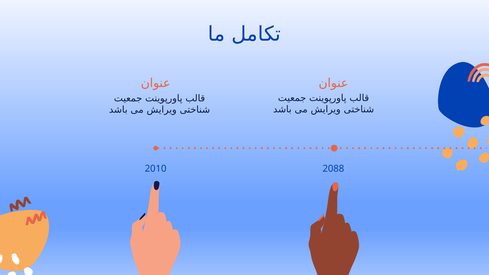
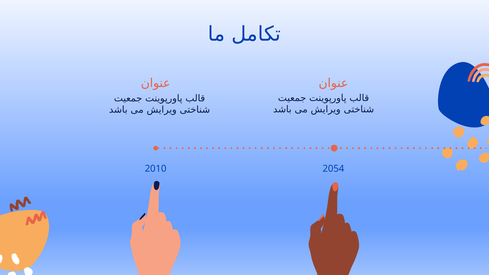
2088: 2088 -> 2054 (333, 169)
